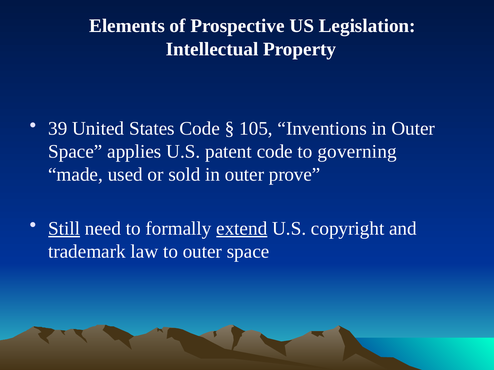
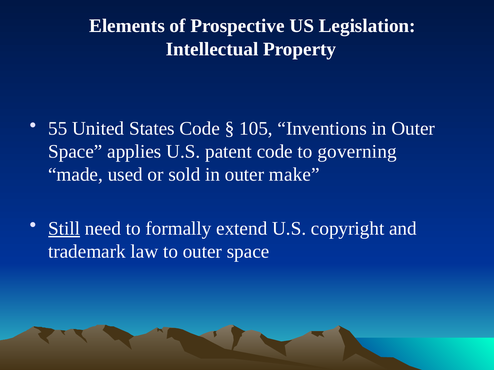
39: 39 -> 55 (58, 129)
prove: prove -> make (294, 175)
extend underline: present -> none (242, 229)
